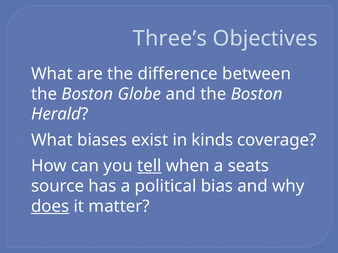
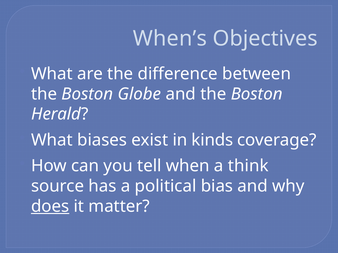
Three’s: Three’s -> When’s (170, 38)
tell underline: present -> none (149, 166)
seats: seats -> think (248, 166)
